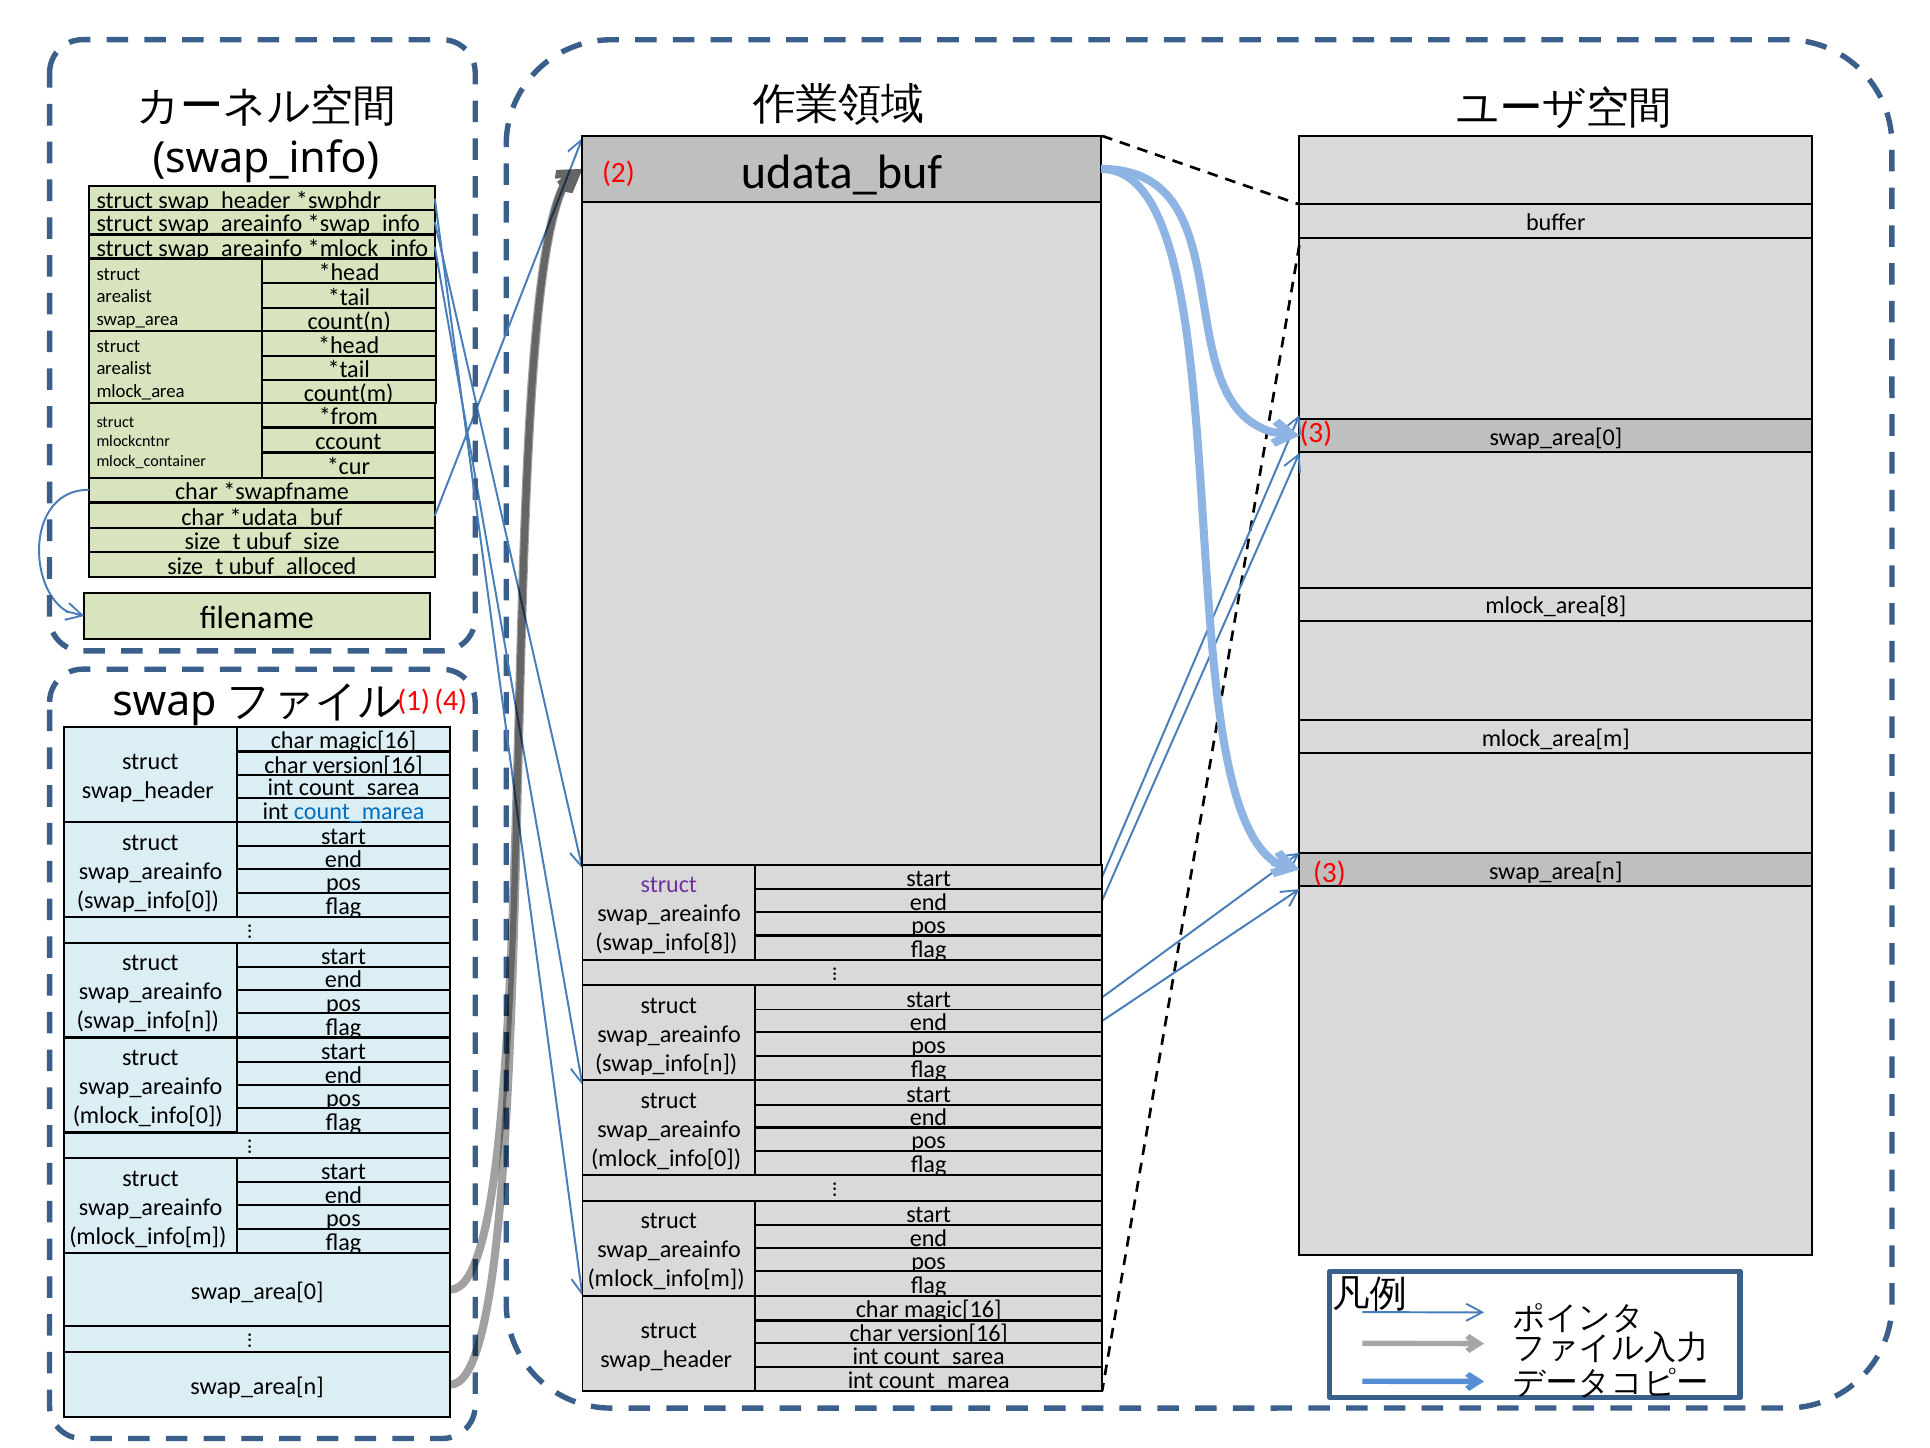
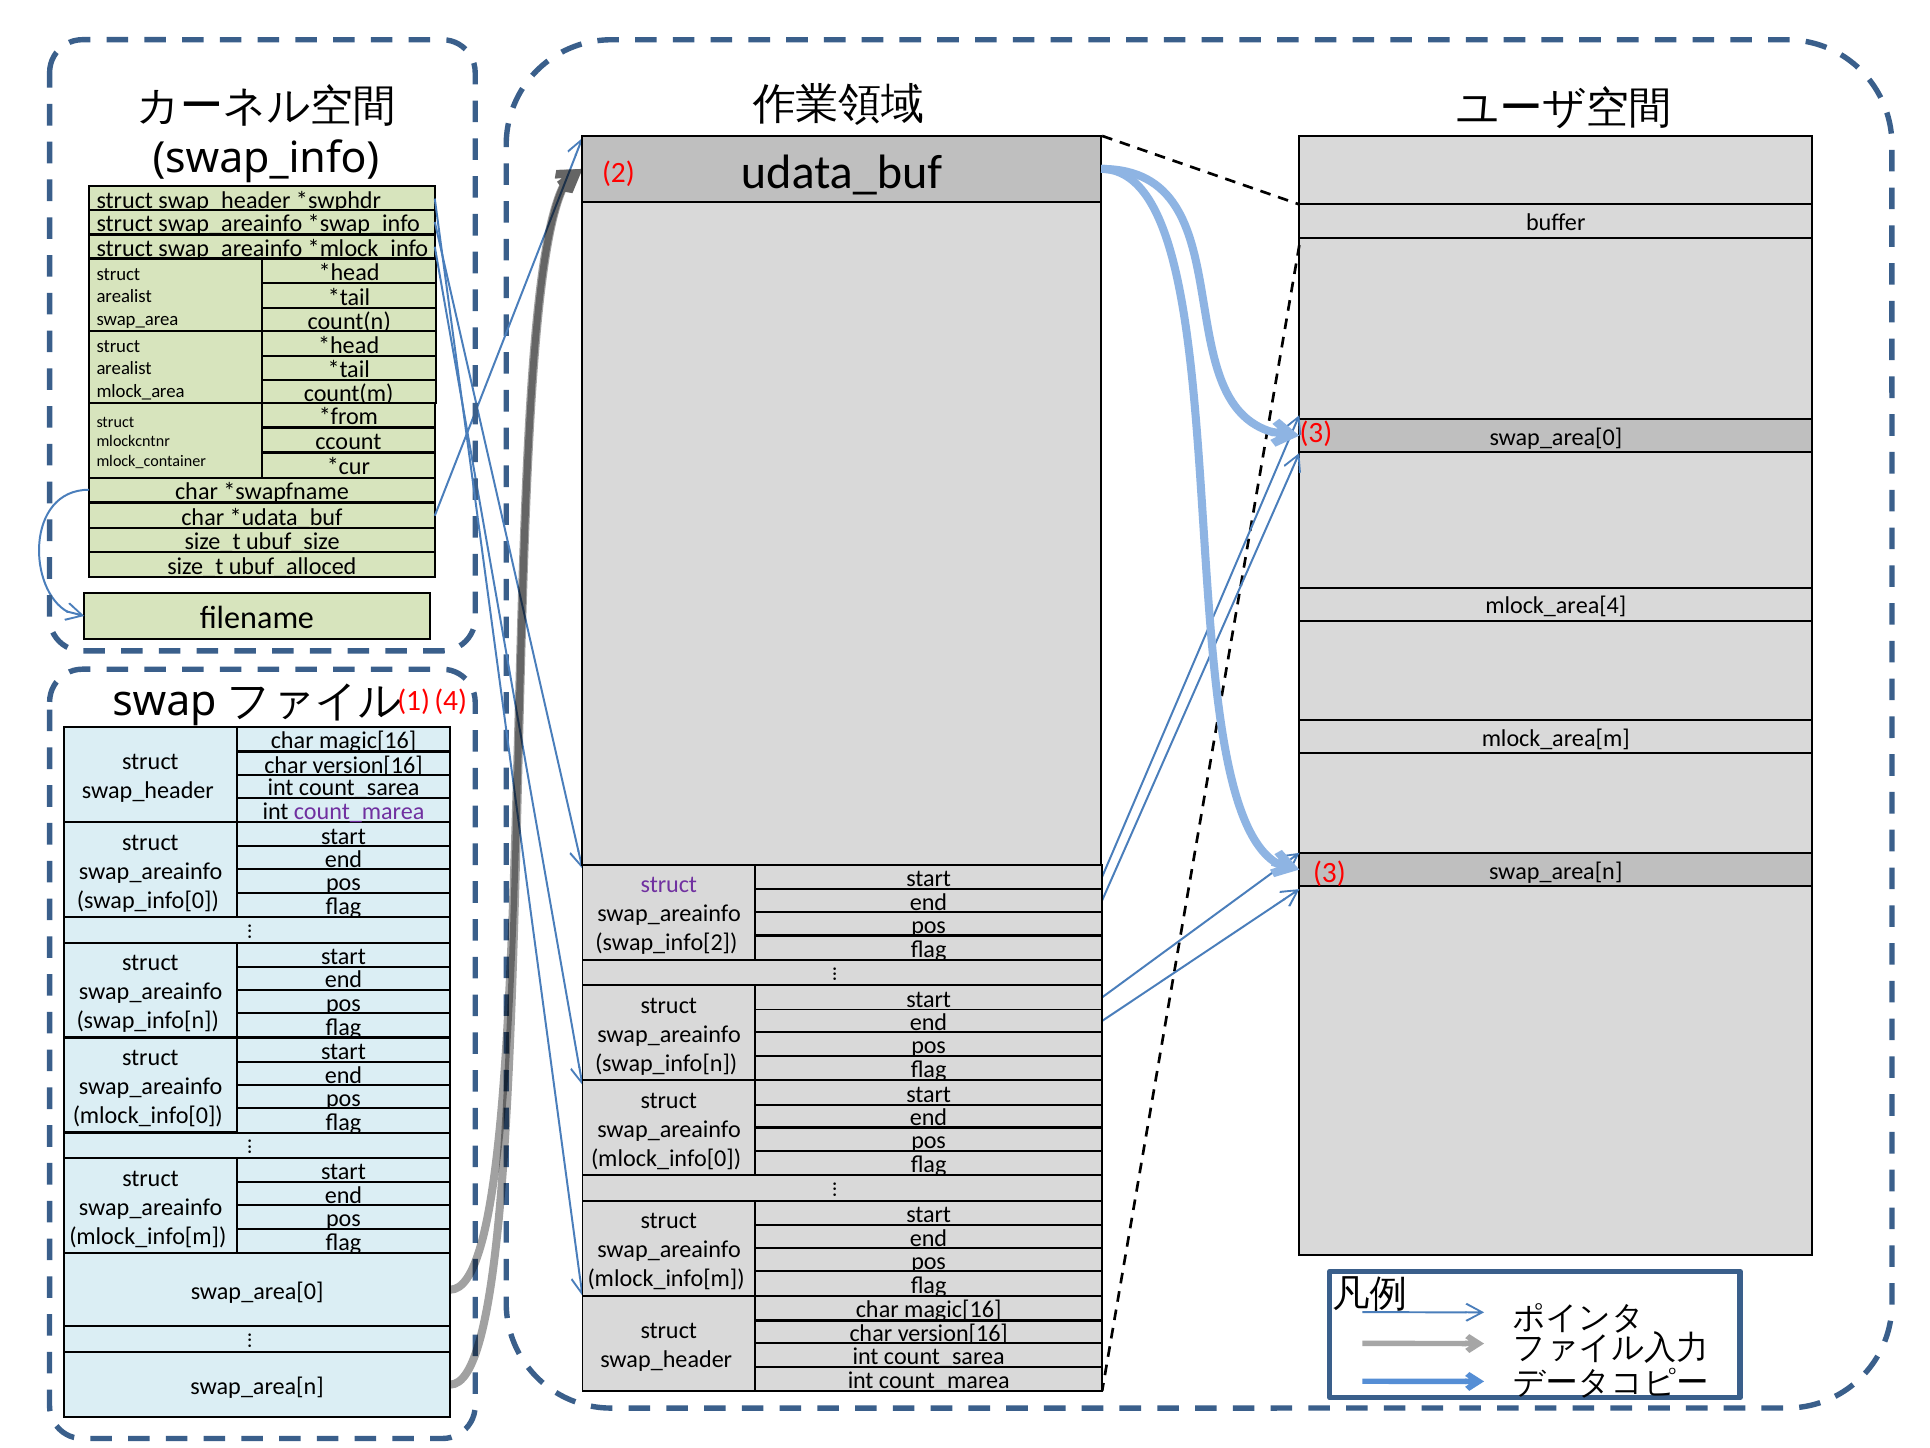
mlock_area[8: mlock_area[8 -> mlock_area[4 (1556, 606)
count_marea colour: blue -> purple (359, 812)
swap_info[8: swap_info[8 -> swap_info[2 (666, 943)
